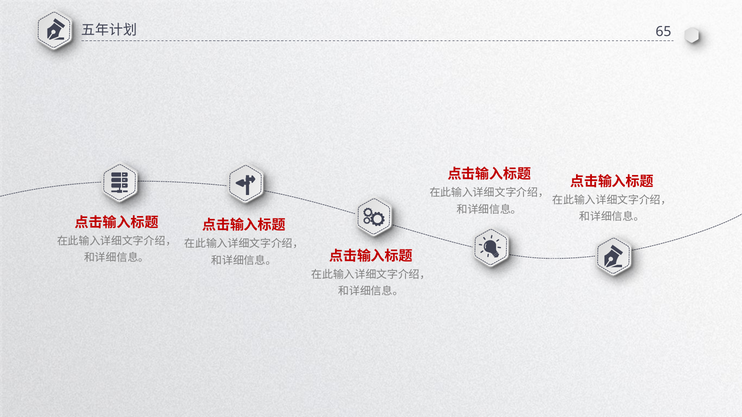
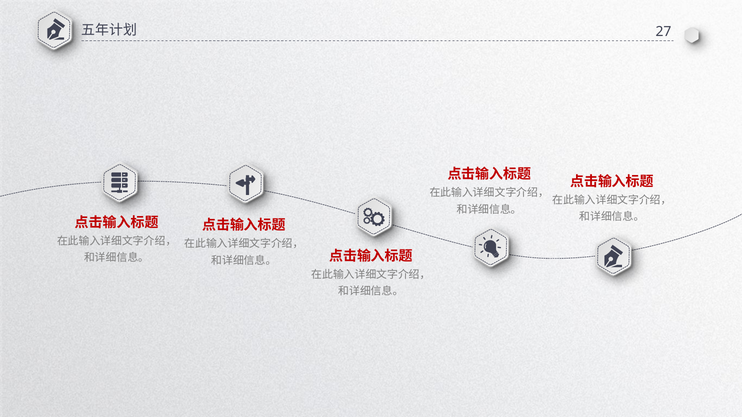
65: 65 -> 27 (664, 32)
